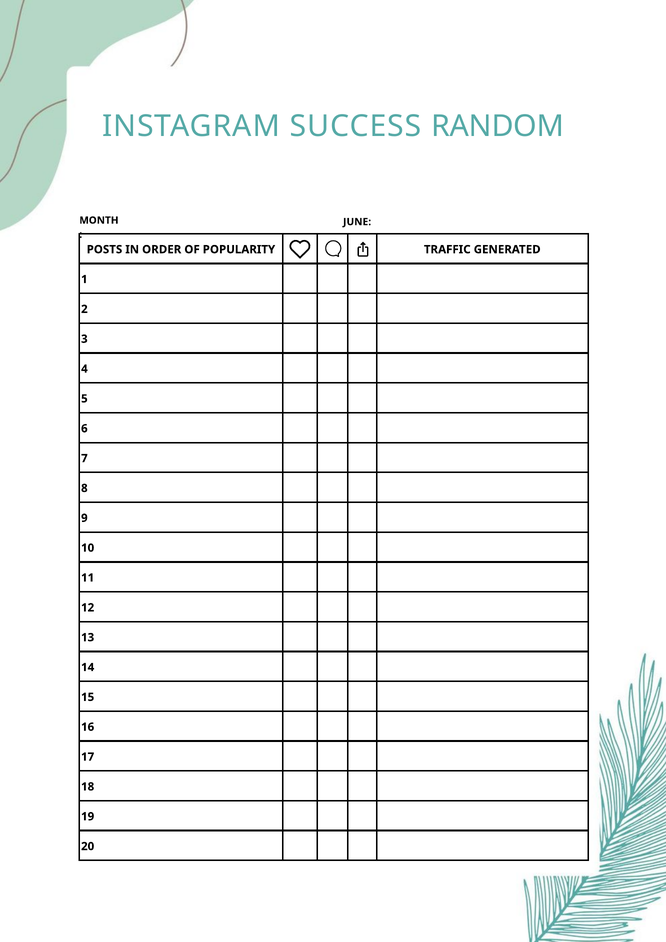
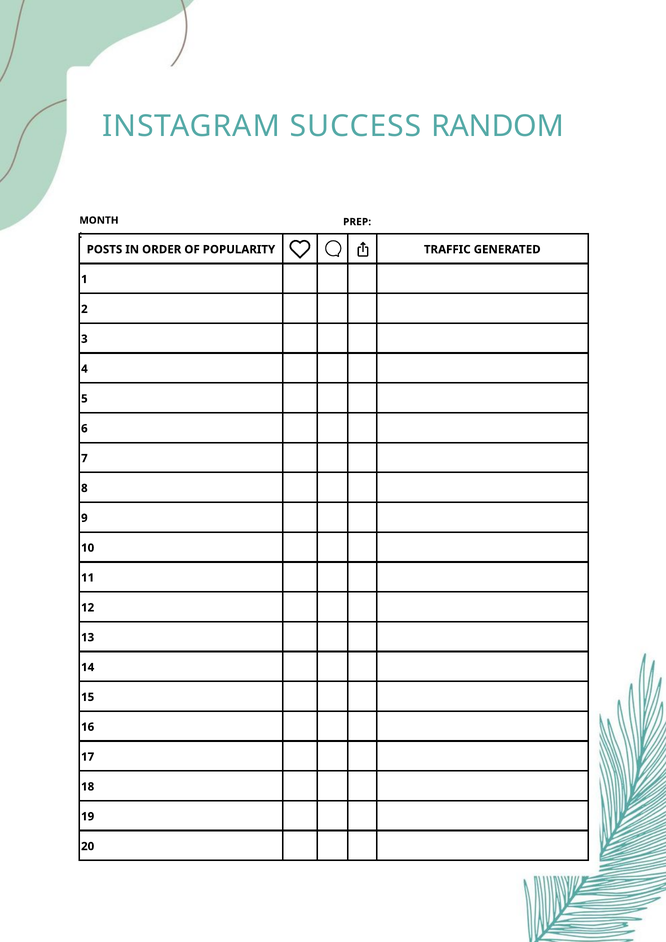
JUNE: JUNE -> PREP (357, 222)
